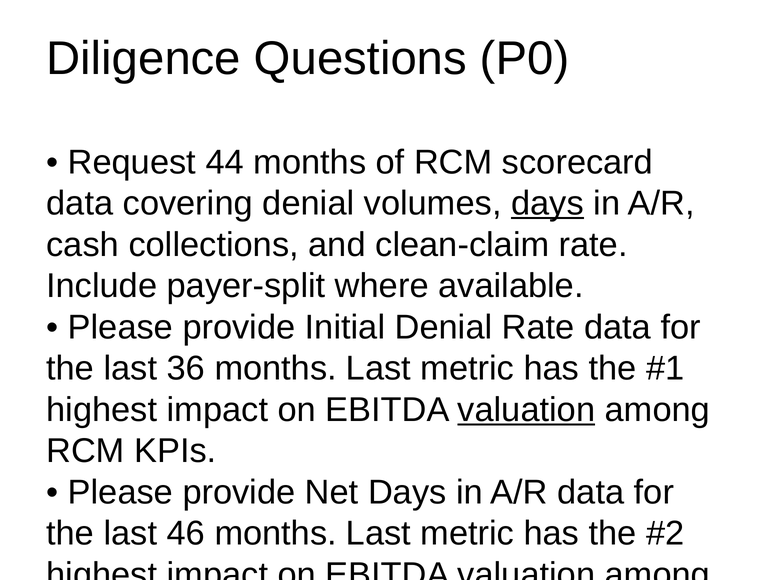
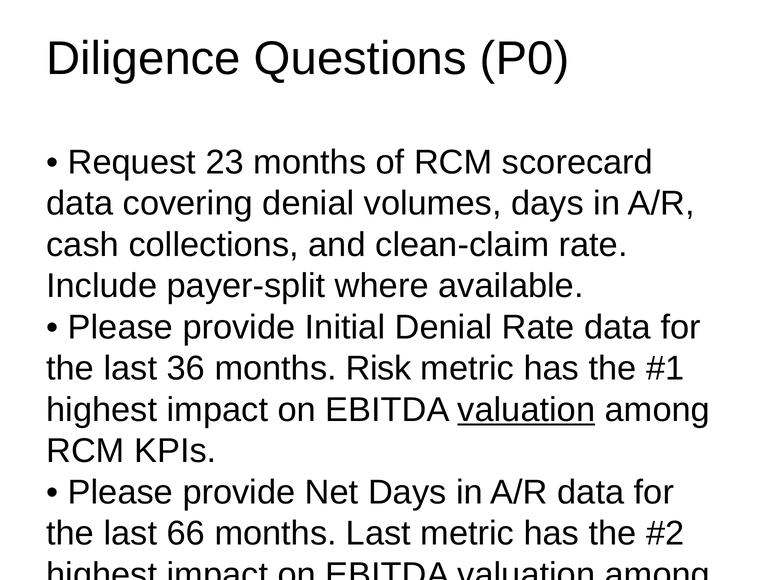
44: 44 -> 23 (225, 162)
days underline: present -> none (547, 204)
36 months Last: Last -> Risk (379, 369)
46: 46 -> 66 (186, 534)
